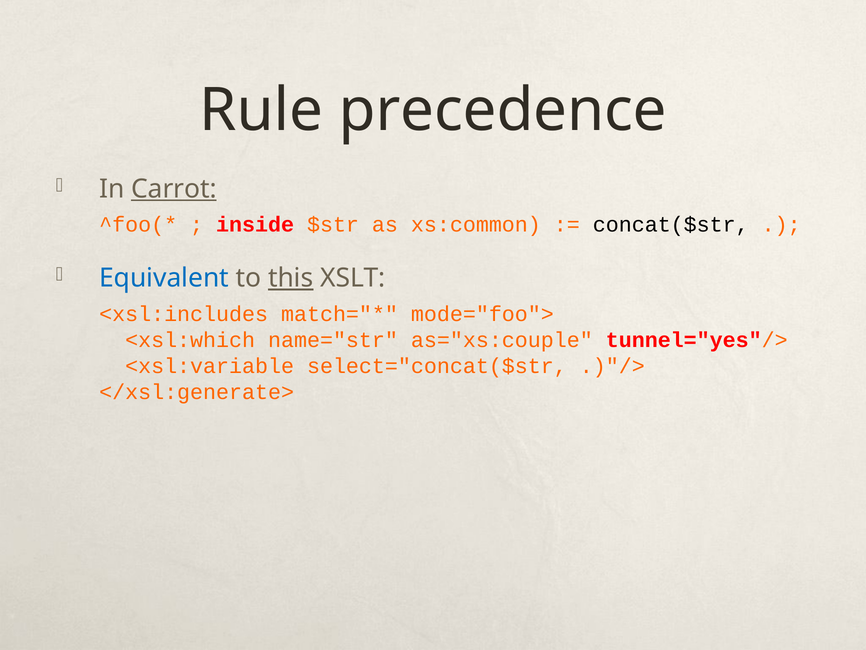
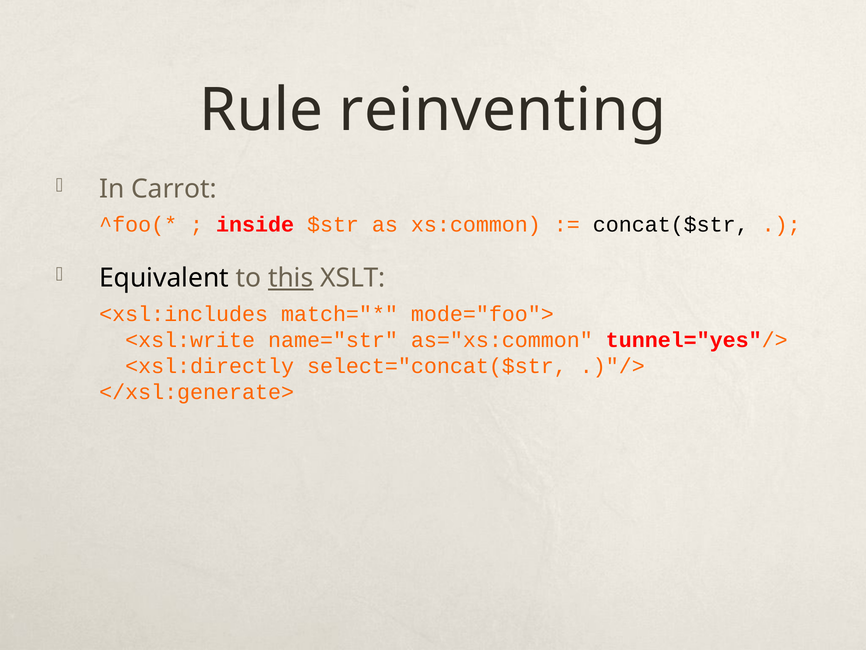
precedence: precedence -> reinventing (503, 110)
Carrot underline: present -> none (174, 189)
Equivalent colour: blue -> black (164, 278)
<xsl:which: <xsl:which -> <xsl:write (190, 340)
as="xs:couple: as="xs:couple -> as="xs:common (502, 340)
<xsl:variable: <xsl:variable -> <xsl:directly (210, 366)
